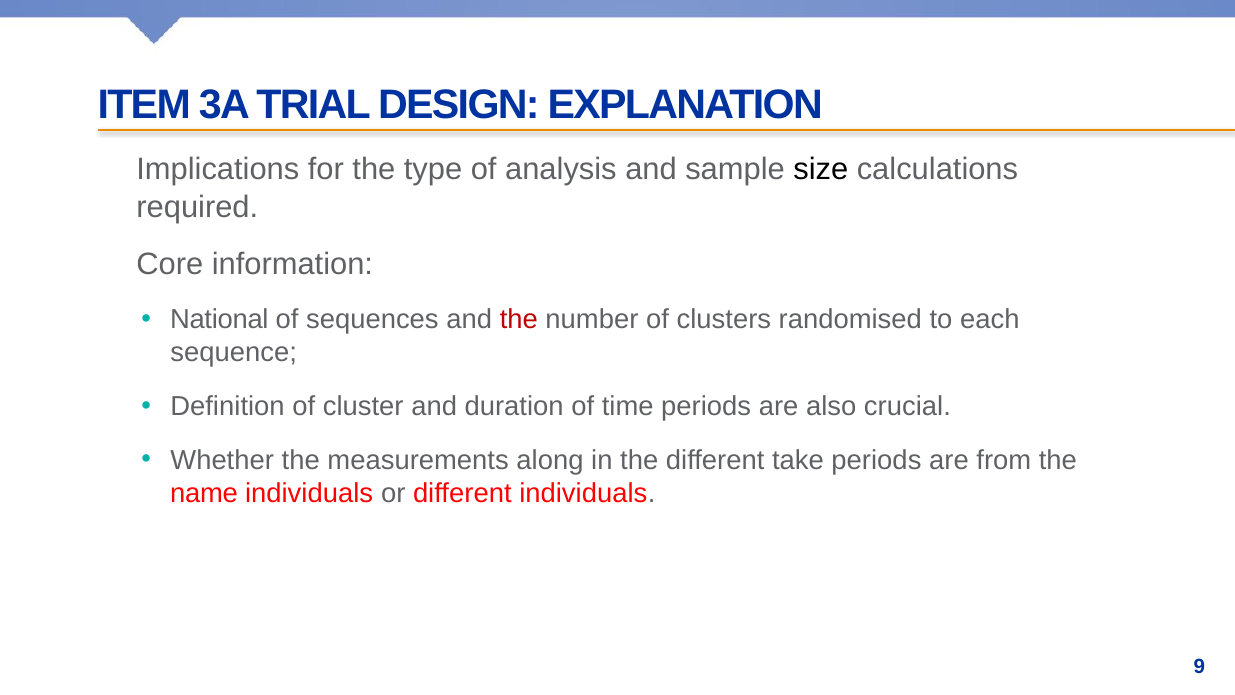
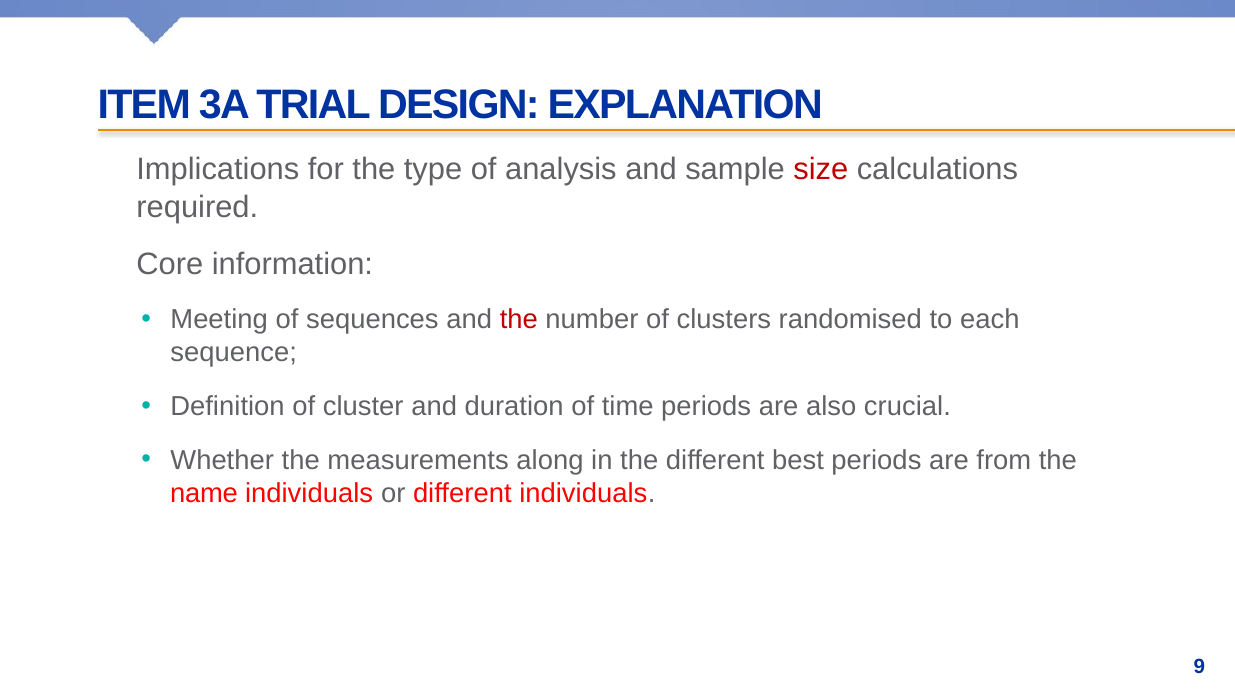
size colour: black -> red (821, 170)
National: National -> Meeting (219, 320)
take: take -> best (798, 460)
